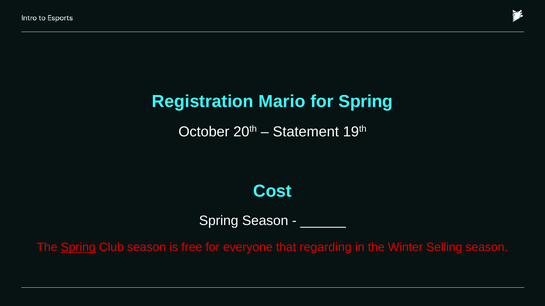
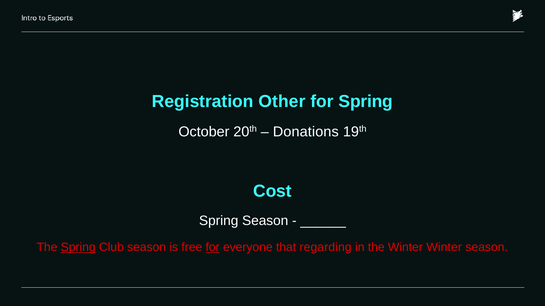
Mario: Mario -> Other (282, 102)
Statement: Statement -> Donations (306, 132)
for underline: none -> present (213, 248)
Winter Selling: Selling -> Winter (444, 248)
